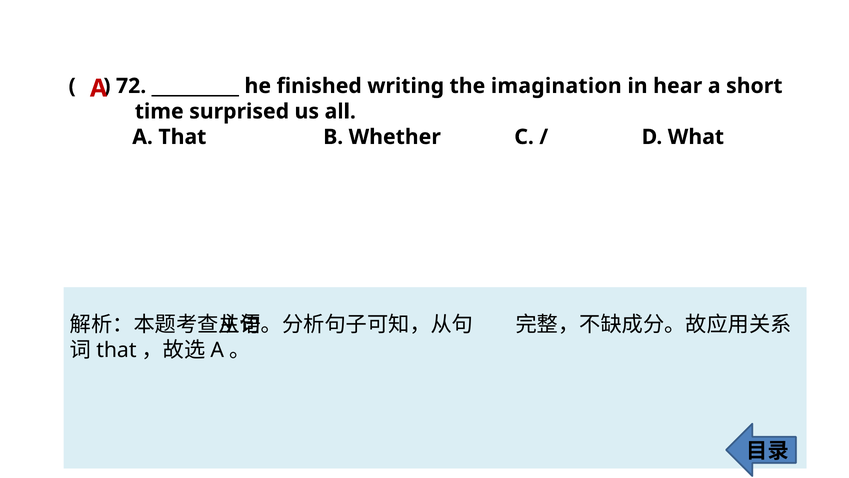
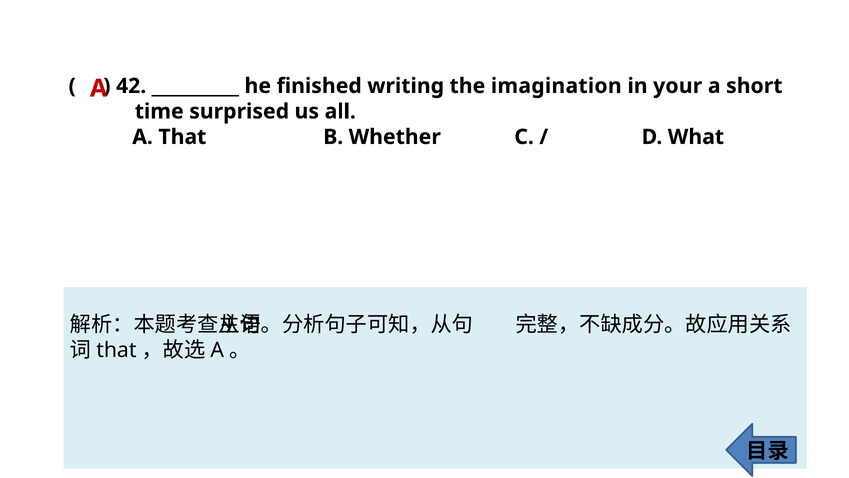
72: 72 -> 42 (131, 86)
hear: hear -> your (678, 86)
